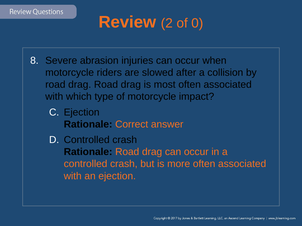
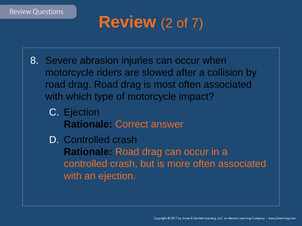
0: 0 -> 7 (197, 23)
